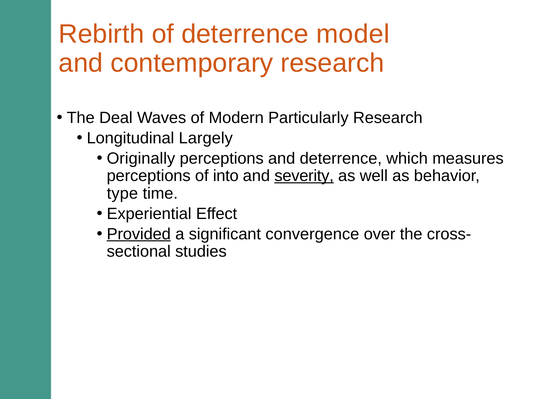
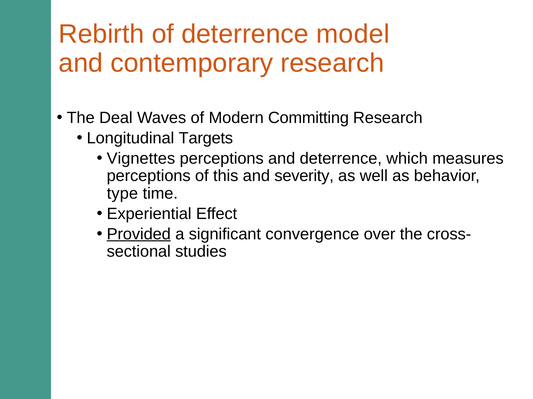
Particularly: Particularly -> Committing (308, 118)
Largely: Largely -> Targets (206, 138)
Originally: Originally -> Vignettes (141, 159)
into: into -> this (226, 176)
severity underline: present -> none (304, 176)
